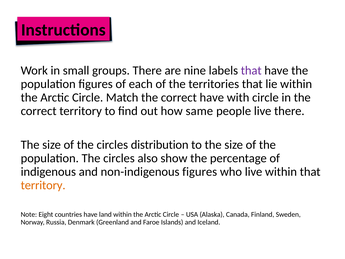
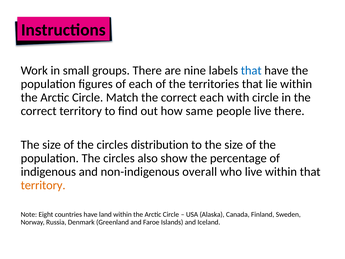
that colour: purple -> blue (251, 70)
correct have: have -> each (212, 97)
non-indigenous figures: figures -> overall (200, 172)
